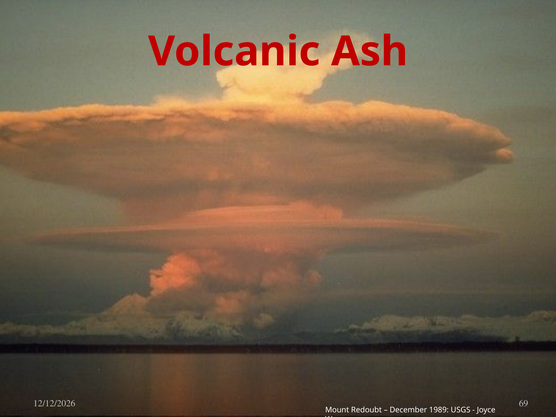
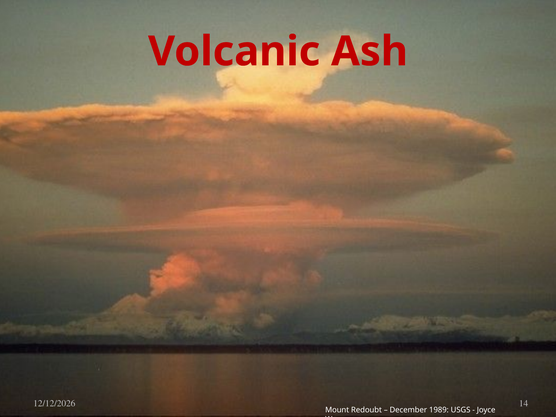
69: 69 -> 14 (524, 403)
